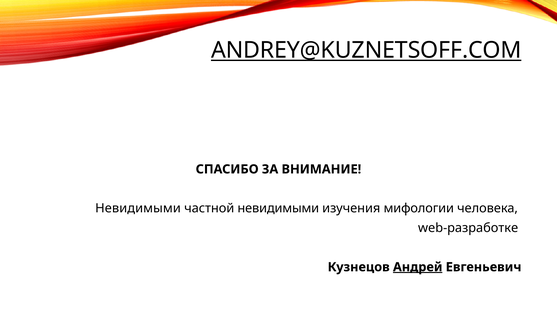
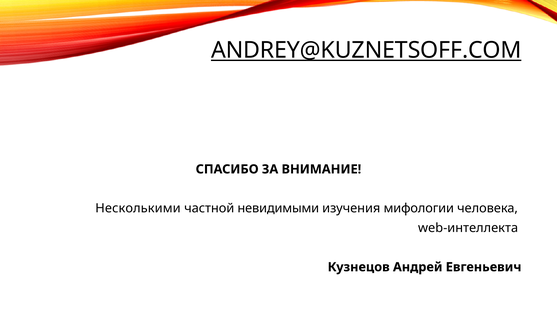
Невидимыми: Невидимыми -> Несколькими (138, 209)
web-разработке: web-разработке -> web-интеллекта (468, 228)
Андрей underline: present -> none (418, 267)
